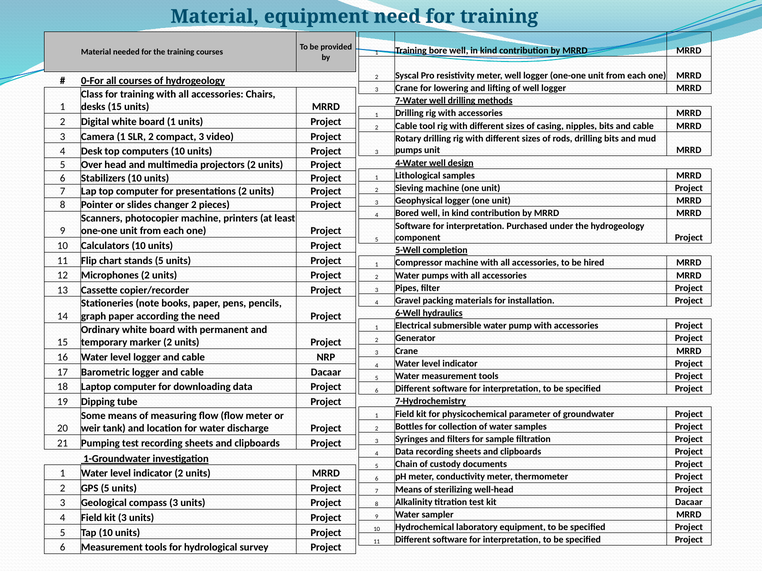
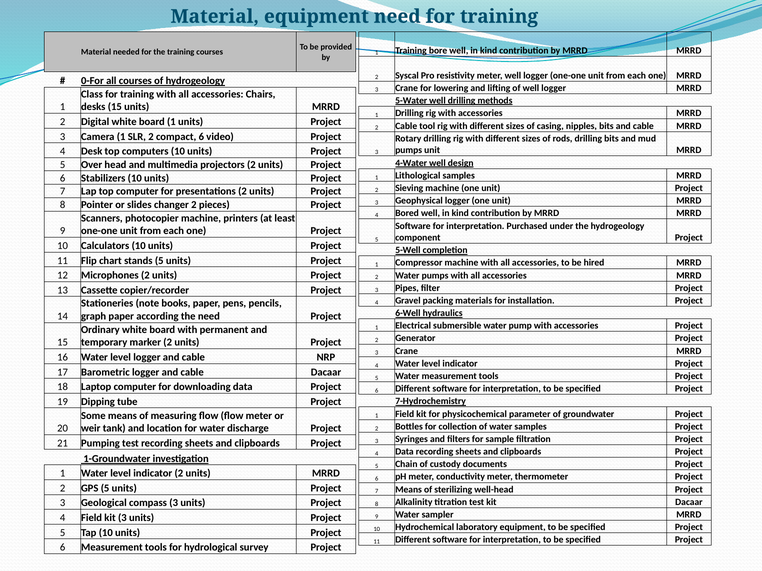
7-Water: 7-Water -> 5-Water (411, 101)
compact 3: 3 -> 6 (201, 137)
